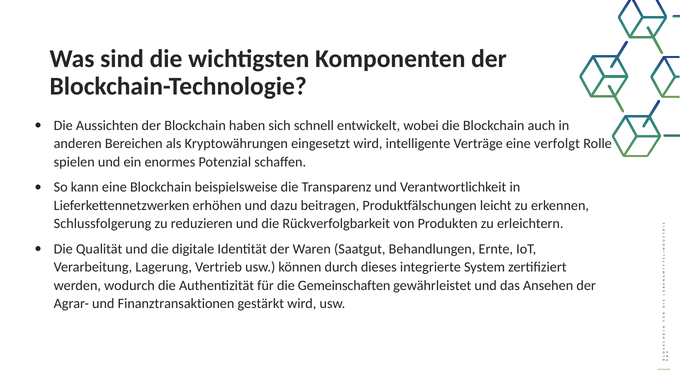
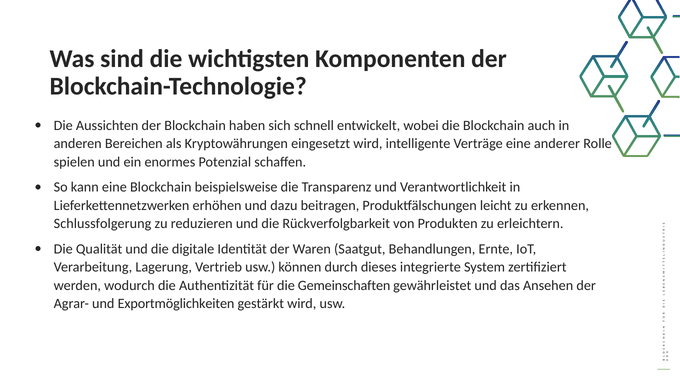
verfolgt: verfolgt -> anderer (557, 144)
Finanztransaktionen: Finanztransaktionen -> Exportmöglichkeiten (176, 303)
